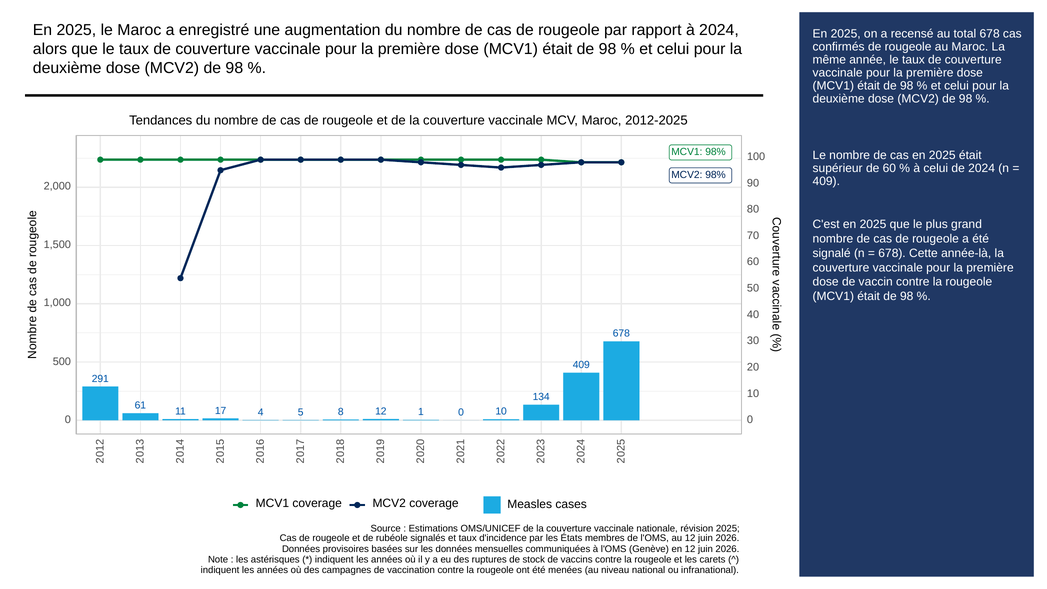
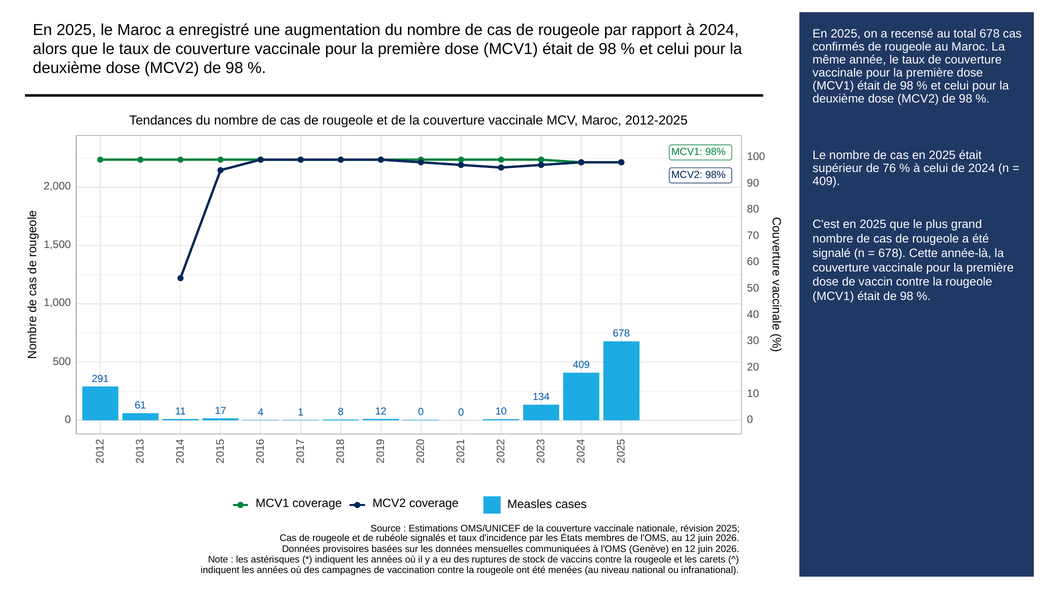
de 60: 60 -> 76 (889, 168)
4 5: 5 -> 1 (301, 412)
12 1: 1 -> 0 (421, 412)
